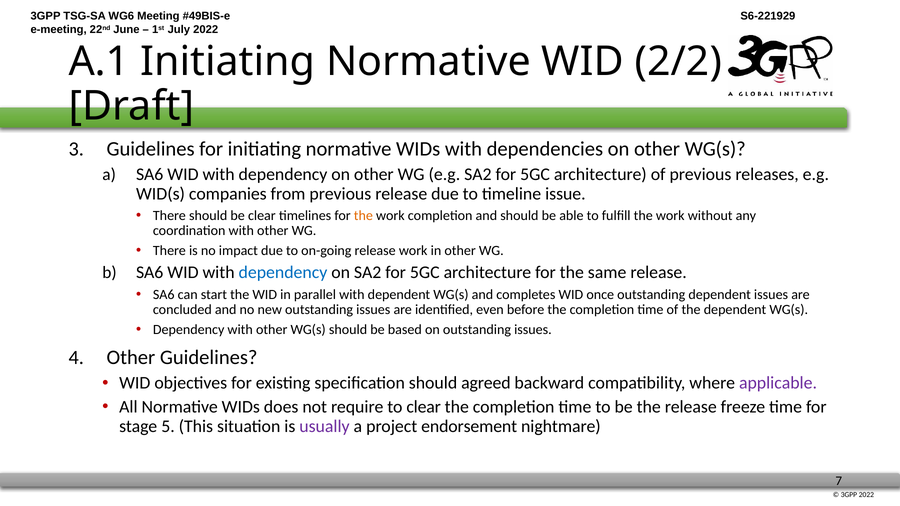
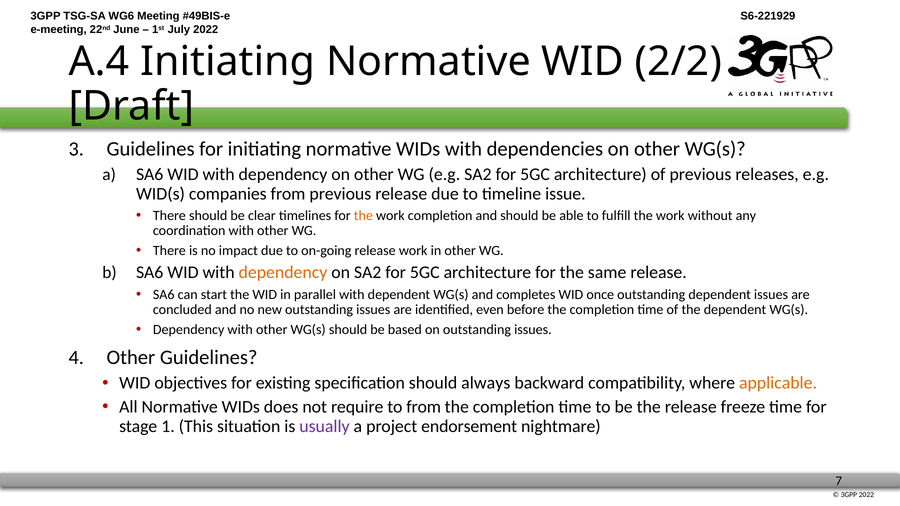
A.1: A.1 -> A.4 (99, 61)
dependency colour: blue -> orange (283, 273)
agreed: agreed -> always (486, 383)
applicable colour: purple -> orange (778, 383)
to clear: clear -> from (424, 407)
5: 5 -> 1 (168, 426)
